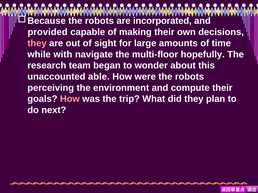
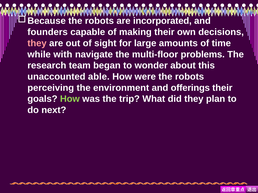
provided: provided -> founders (48, 32)
hopefully: hopefully -> problems (203, 54)
compute: compute -> offerings (190, 88)
How colour: pink -> light green (70, 99)
